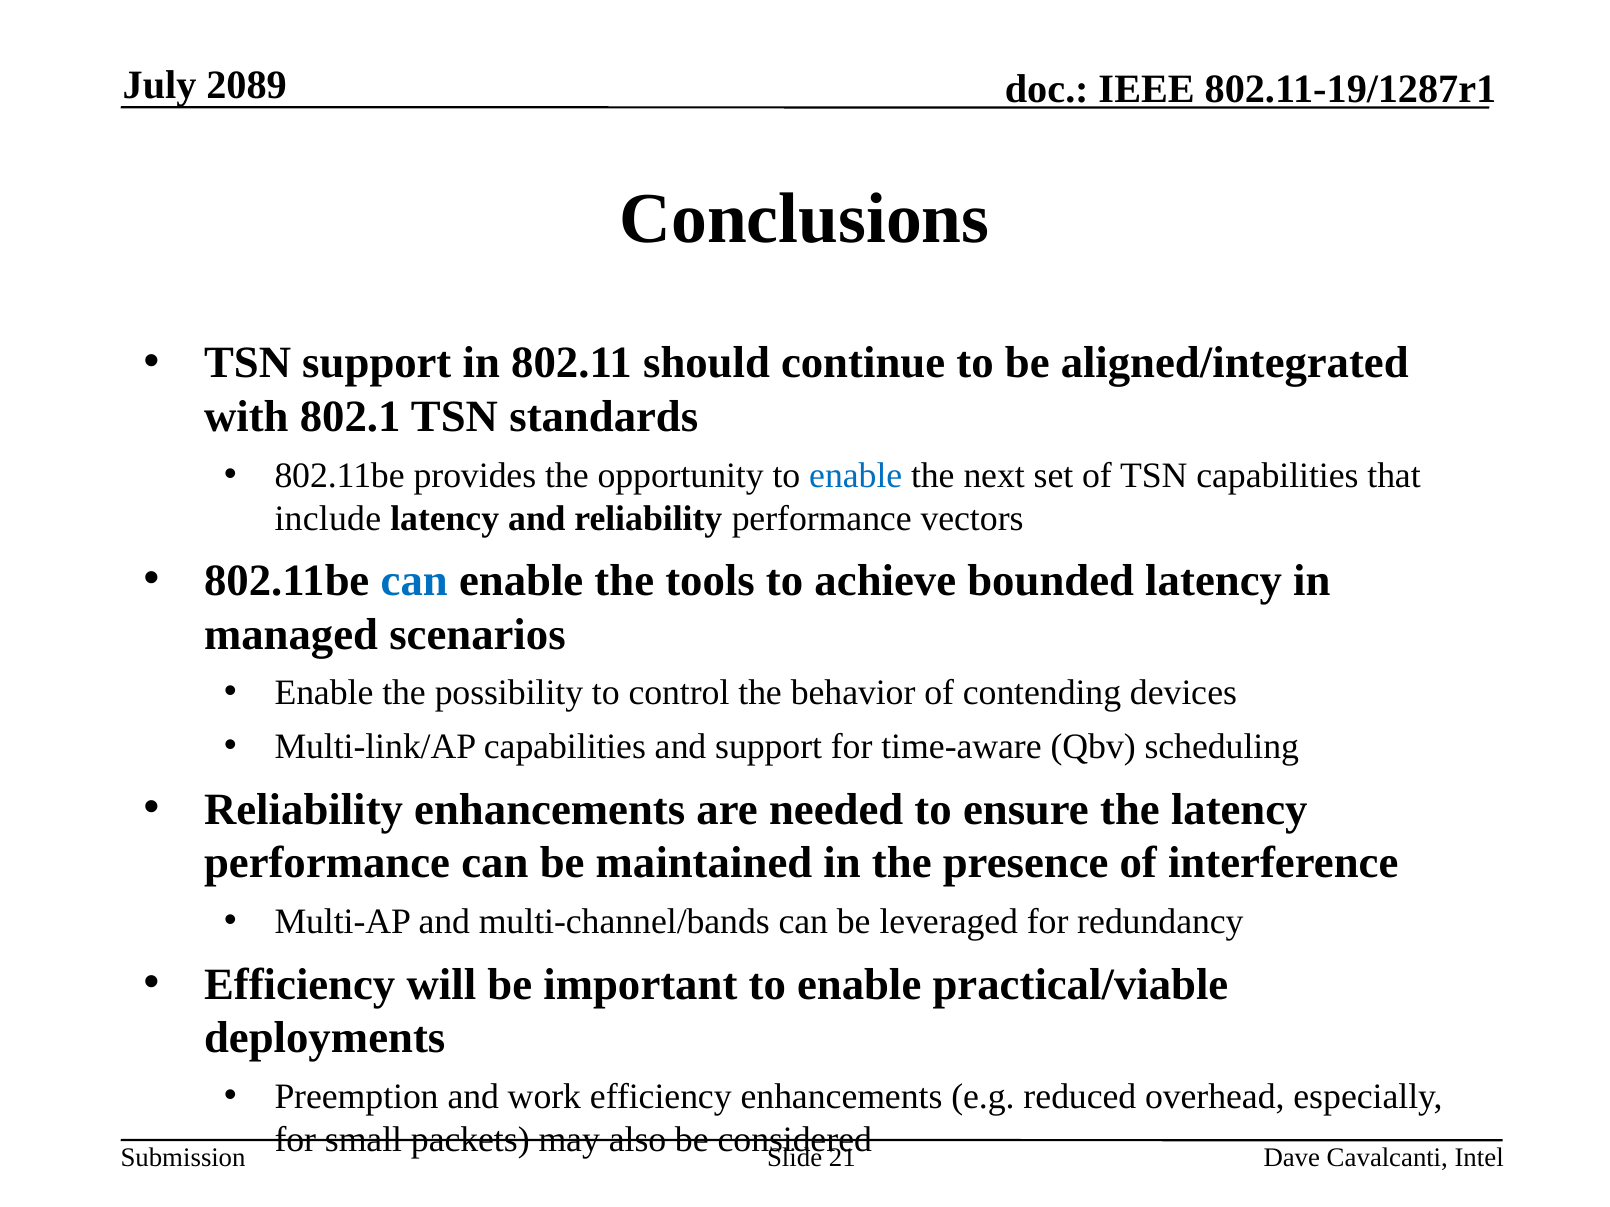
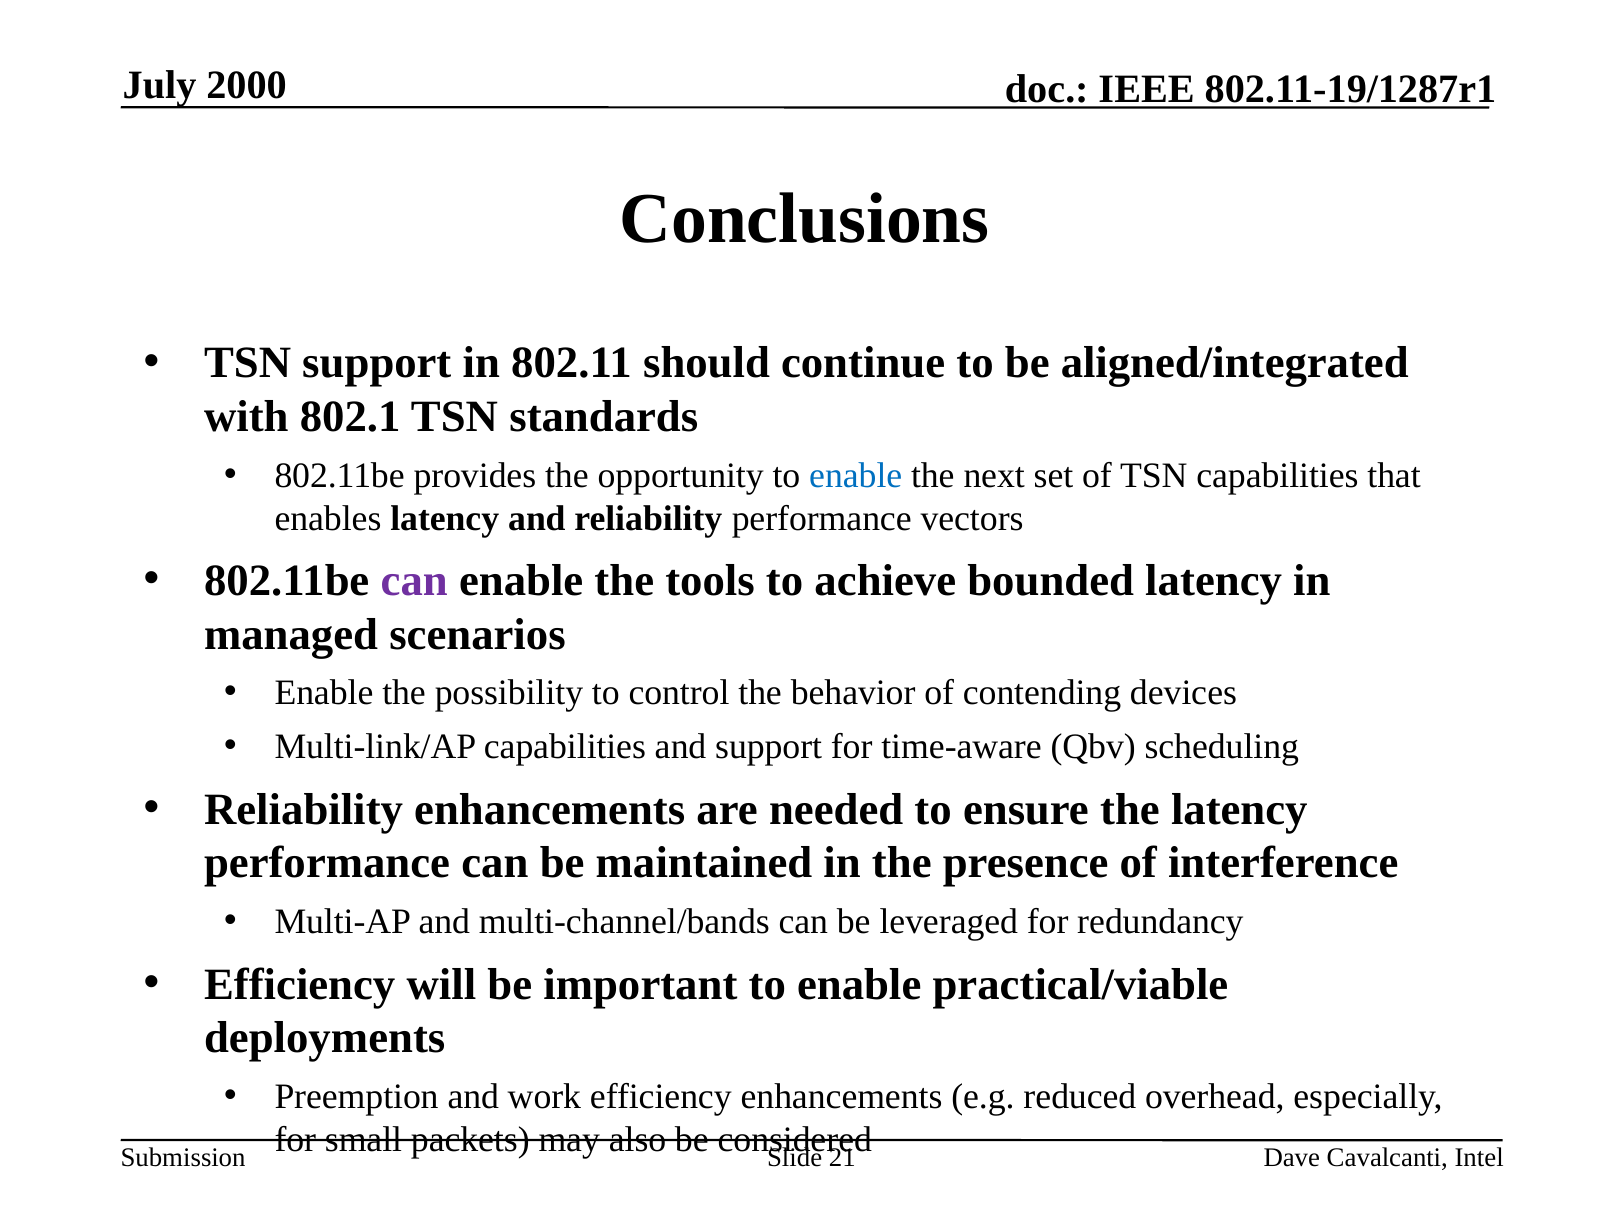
2089: 2089 -> 2000 (247, 85)
include: include -> enables (328, 518)
can colour: blue -> purple (414, 581)
